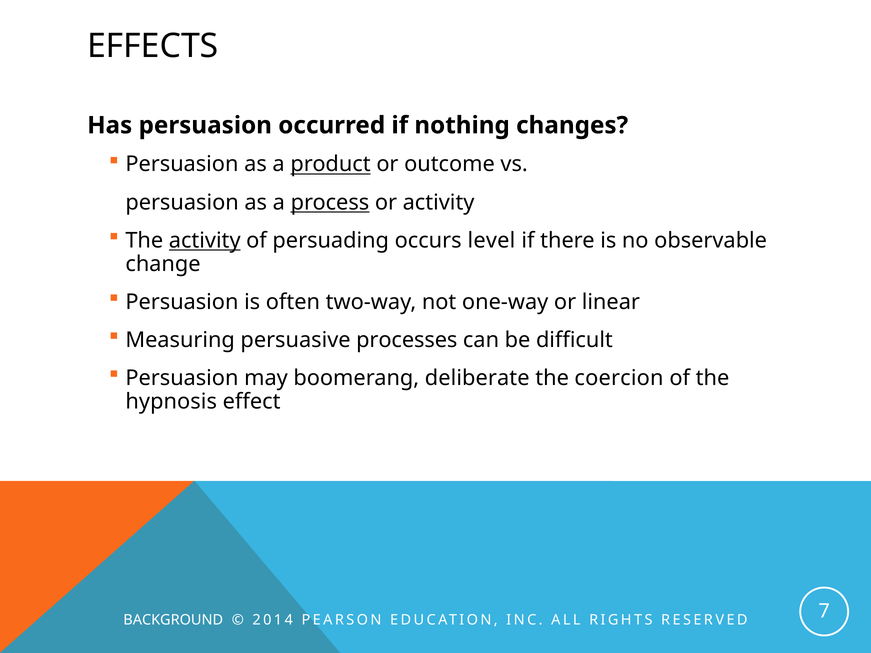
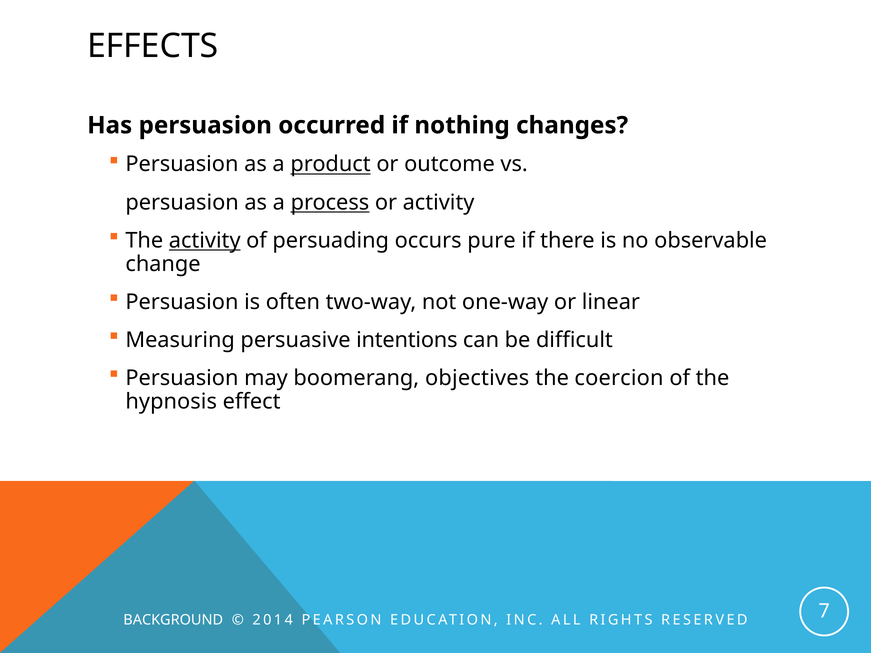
level: level -> pure (491, 240)
processes: processes -> intentions (407, 340)
deliberate: deliberate -> objectives (477, 378)
